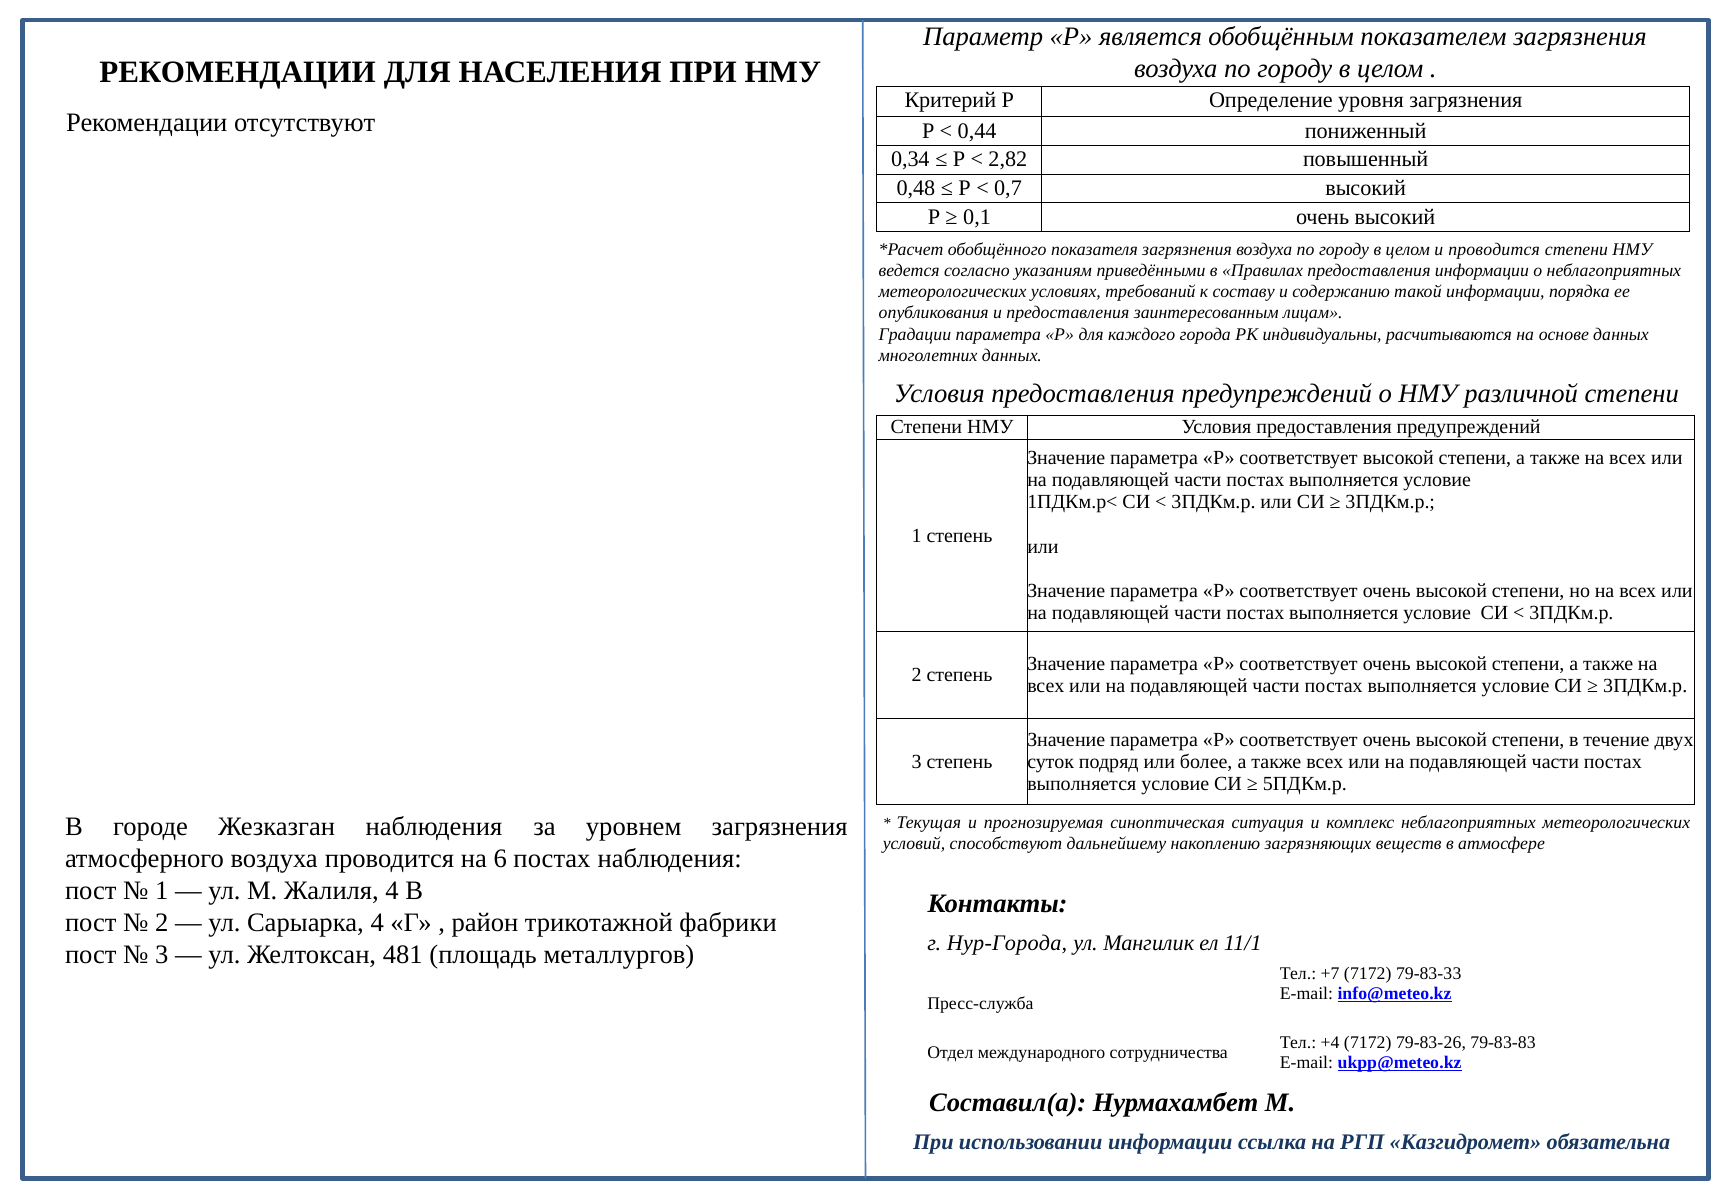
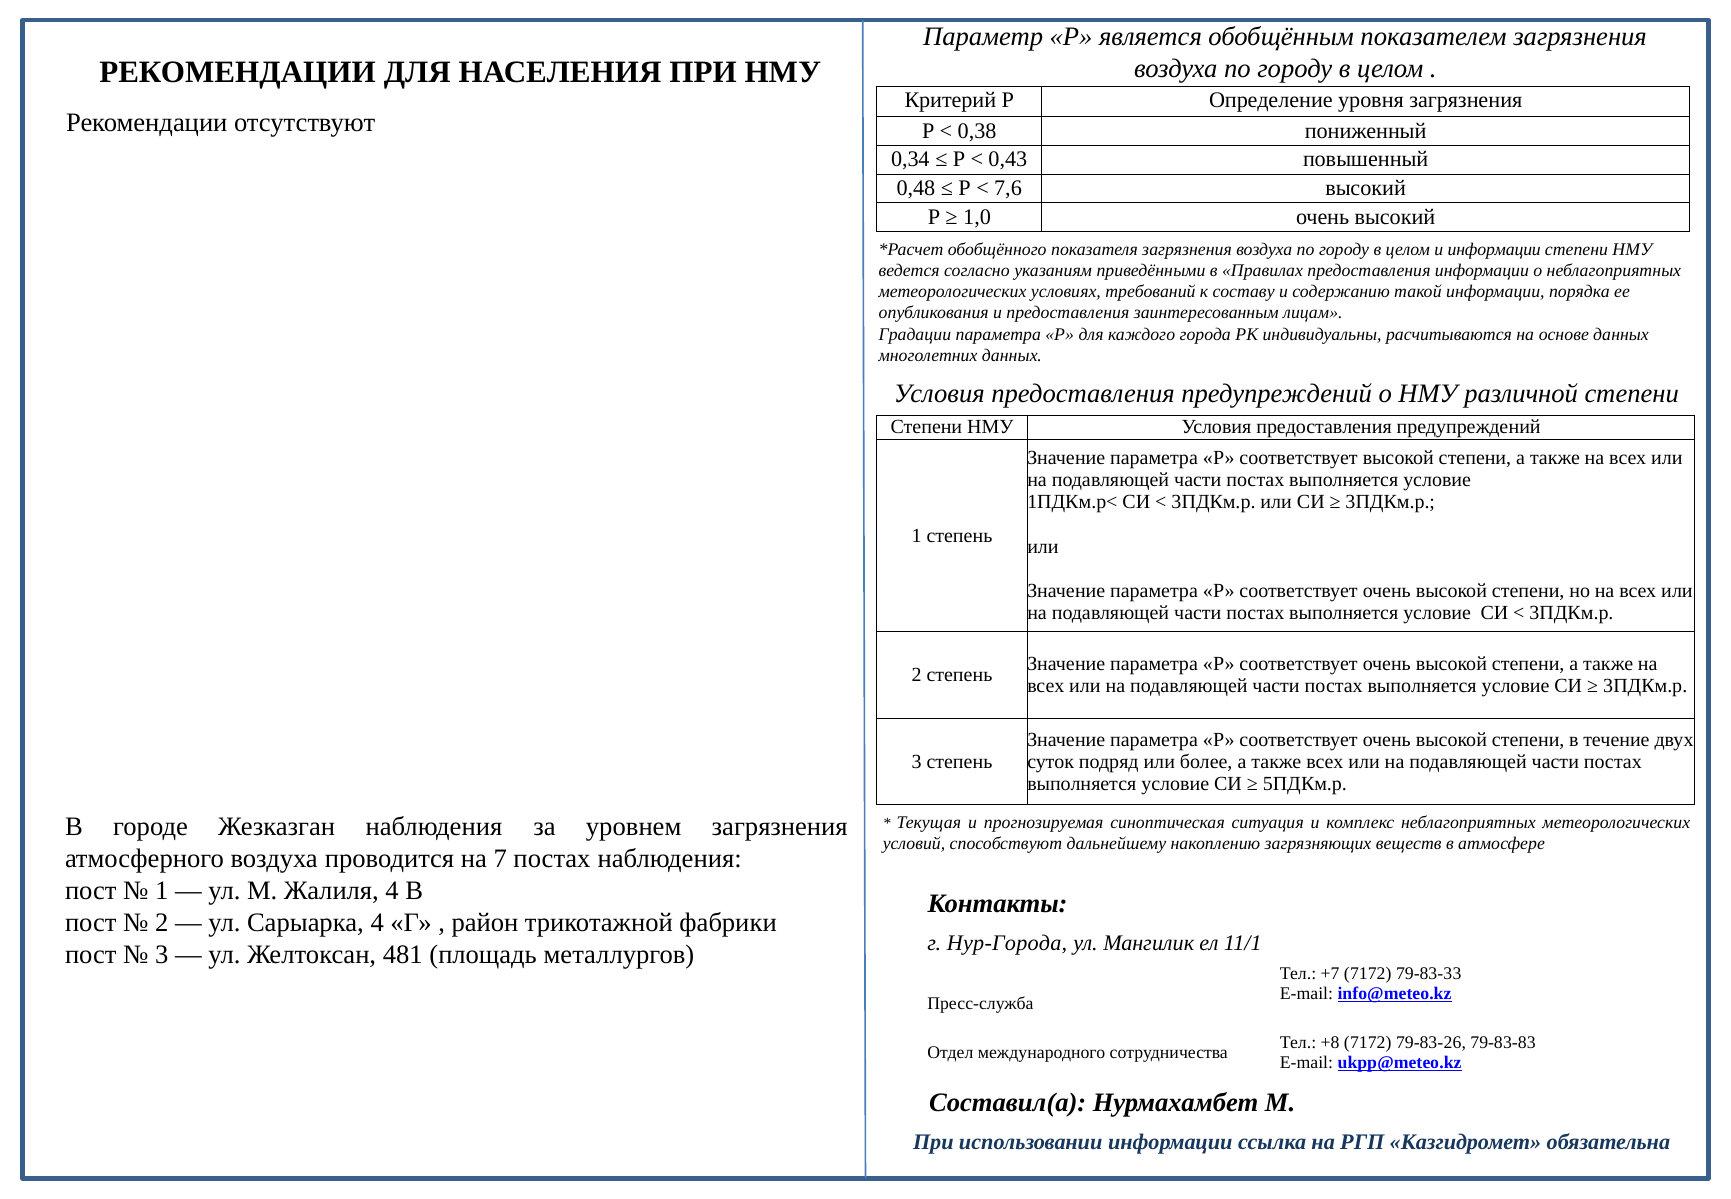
0,44: 0,44 -> 0,38 (977, 131)
2,82: 2,82 -> 0,43 (1008, 160)
0,7: 0,7 -> 7,6 (1008, 188)
0,1: 0,1 -> 1,0 (977, 217)
и проводится: проводится -> информации (1494, 249)
6: 6 -> 7 (500, 858)
+4: +4 -> +8 (1330, 1042)
